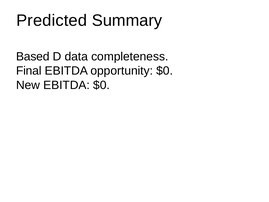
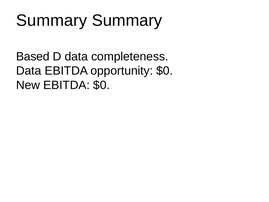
Predicted: Predicted -> Summary (52, 20)
Final: Final -> Data (29, 71)
